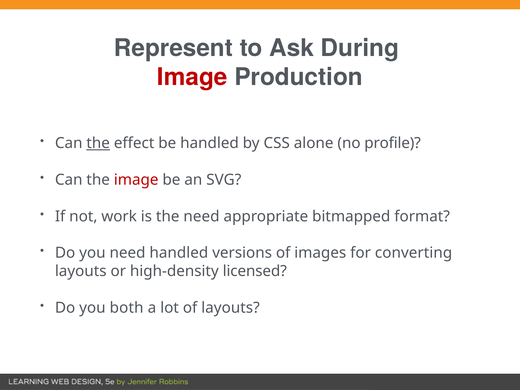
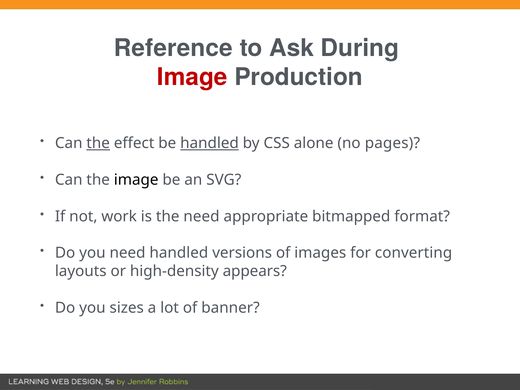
Represent: Represent -> Reference (173, 48)
handled underline: none -> present (210, 143)
profile: profile -> pages (392, 143)
image colour: red -> black (136, 180)
licensed: licensed -> appears (255, 271)
both: both -> sizes (127, 308)
of layouts: layouts -> banner (231, 308)
